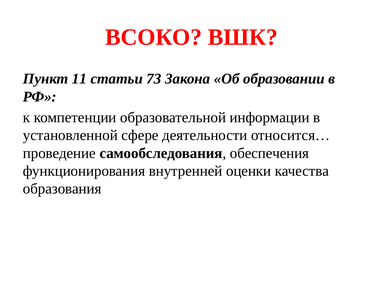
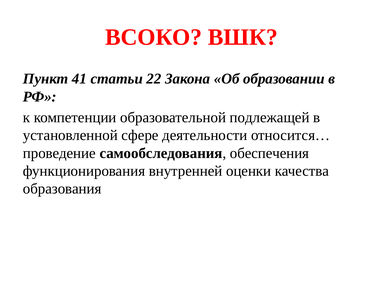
11: 11 -> 41 (79, 79)
73: 73 -> 22 (154, 79)
информации: информации -> подлежащей (270, 118)
